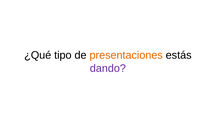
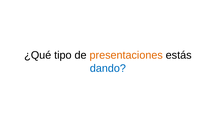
dando colour: purple -> blue (108, 68)
